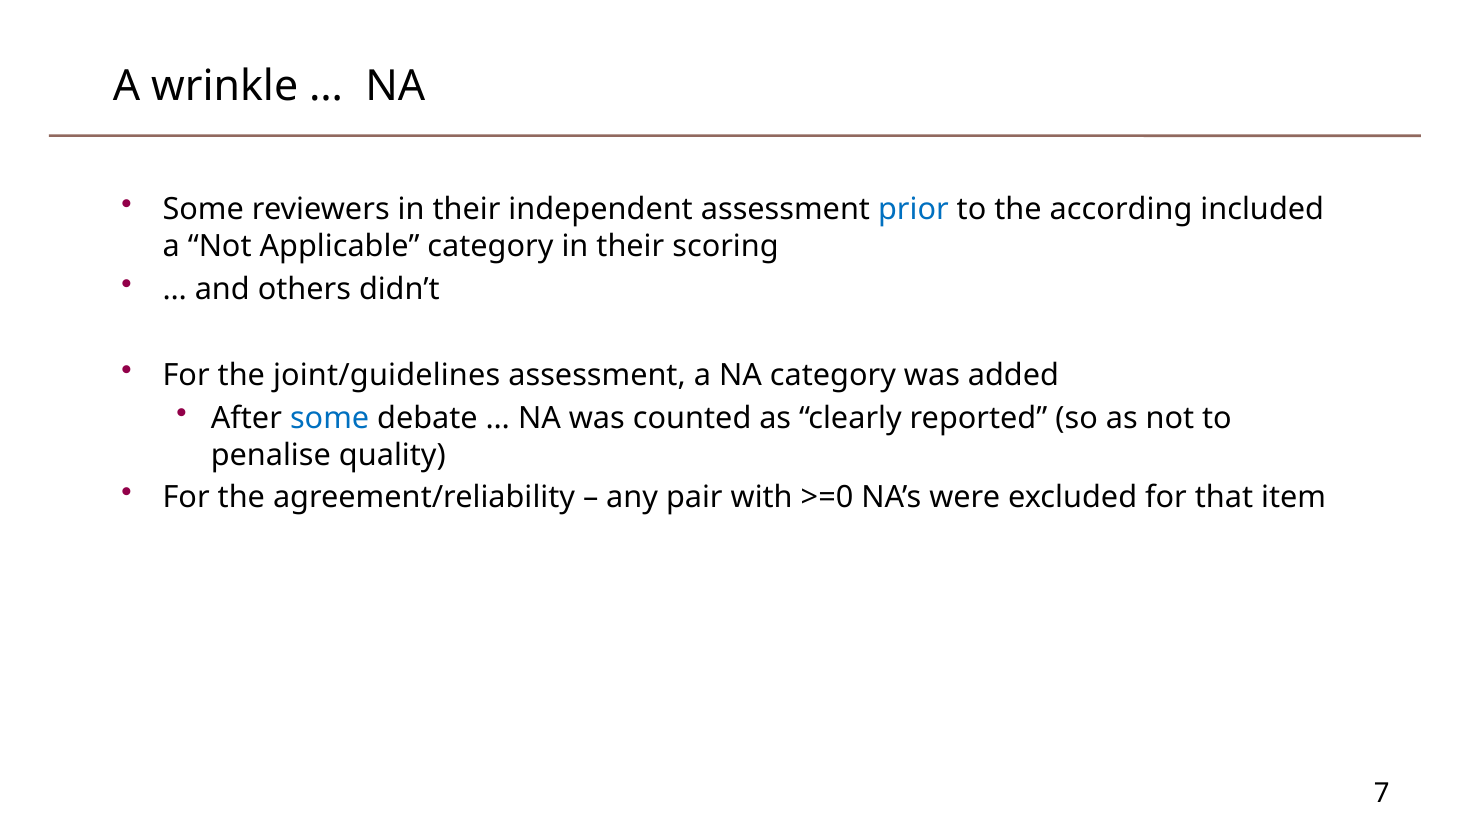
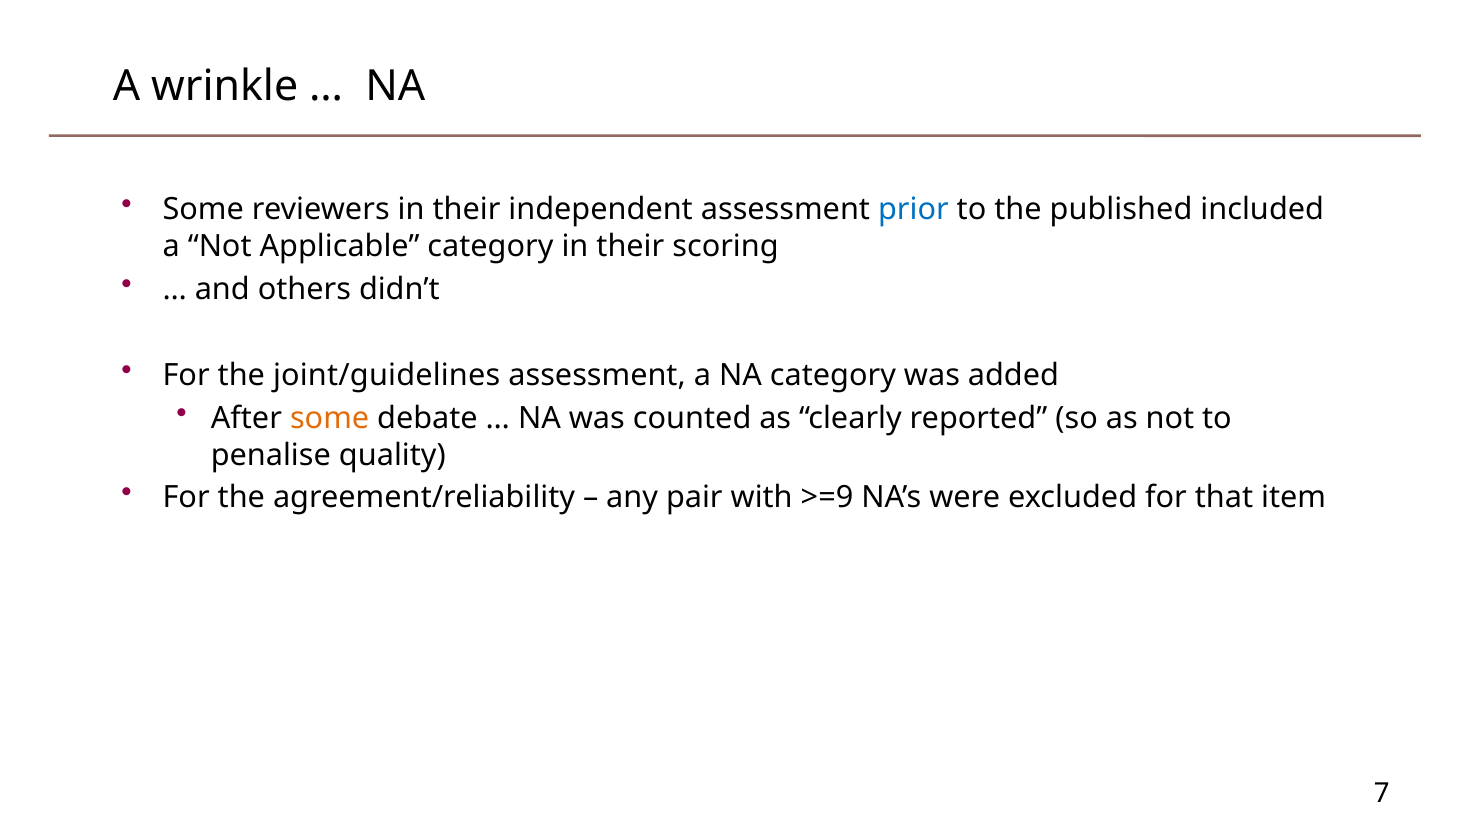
according: according -> published (1121, 210)
some colour: blue -> orange (330, 418)
>=0: >=0 -> >=9 (827, 498)
